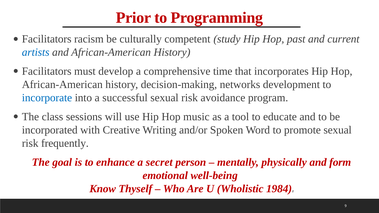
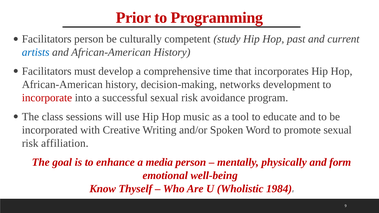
Facilitators racism: racism -> person (89, 39)
incorporate colour: blue -> red (47, 98)
frequently: frequently -> affiliation (65, 143)
secret: secret -> media (159, 162)
